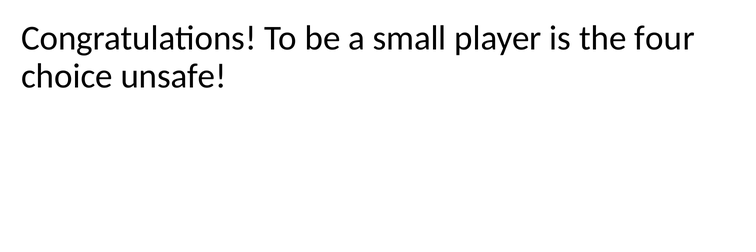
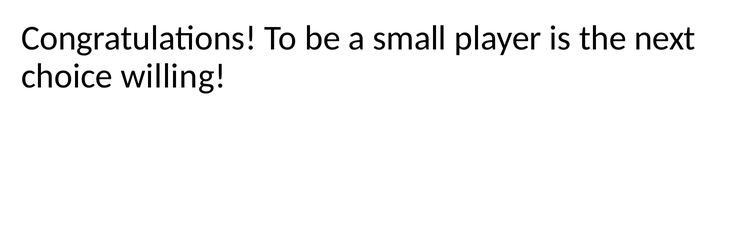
four: four -> next (665, 38)
unsafe: unsafe -> willing (173, 76)
